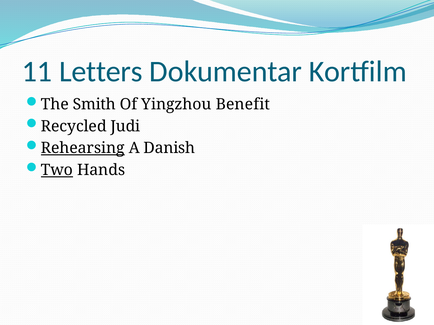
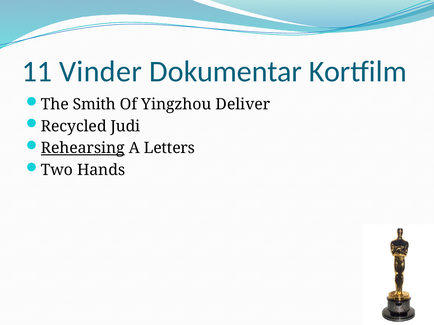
Letters: Letters -> Vinder (101, 72)
Benefit: Benefit -> Deliver (243, 104)
Danish: Danish -> Letters (169, 148)
Two underline: present -> none (57, 170)
